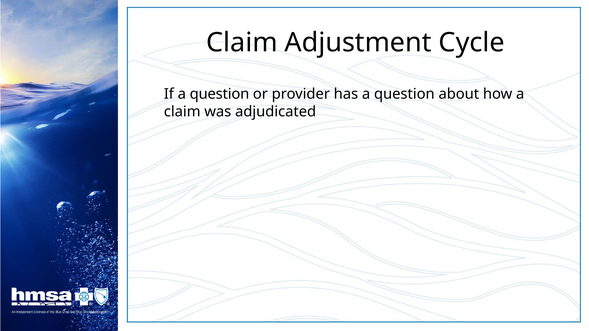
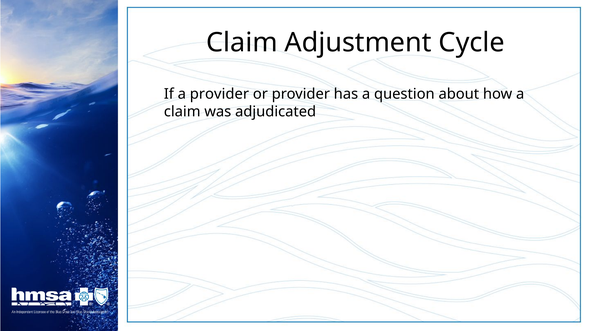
If a question: question -> provider (219, 94)
